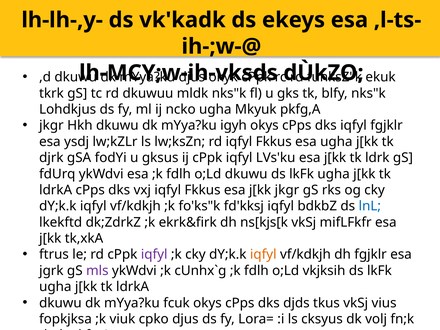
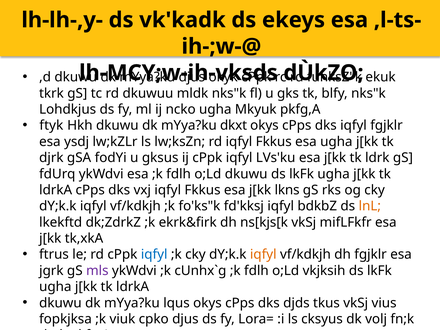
jkgr: jkgr -> ftyk (51, 126)
igyh: igyh -> dkxt (234, 126)
j[kk jkgr: jkgr -> lkns (287, 190)
lnL colour: blue -> orange (370, 206)
iqfyl colour: purple -> blue (154, 255)
fcuk: fcuk -> lqus (177, 303)
